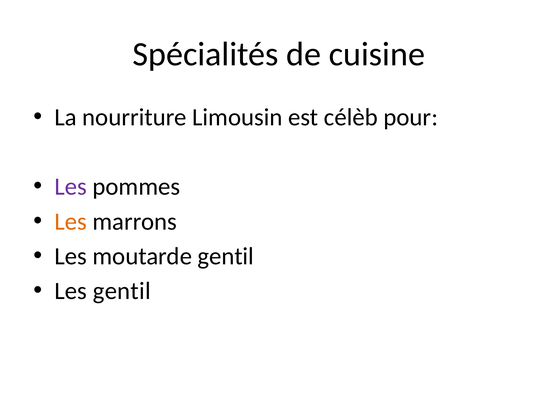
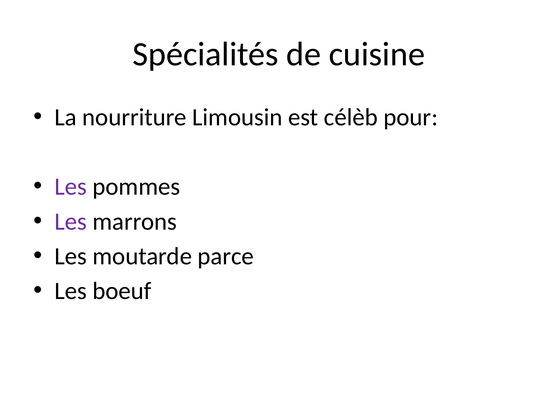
Les colour: orange -> purple (71, 221)
moutarde gentil: gentil -> parce (226, 256)
Les gentil: gentil -> boeuf (122, 291)
